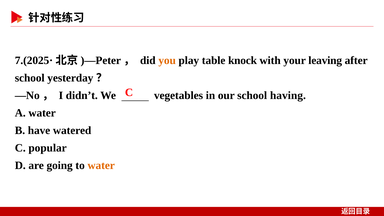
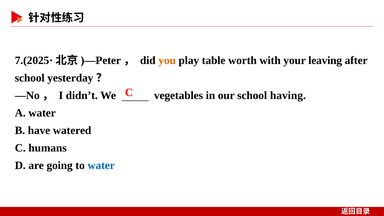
knock: knock -> worth (242, 60)
popular: popular -> humans (48, 148)
water colour: orange -> blue (101, 165)
